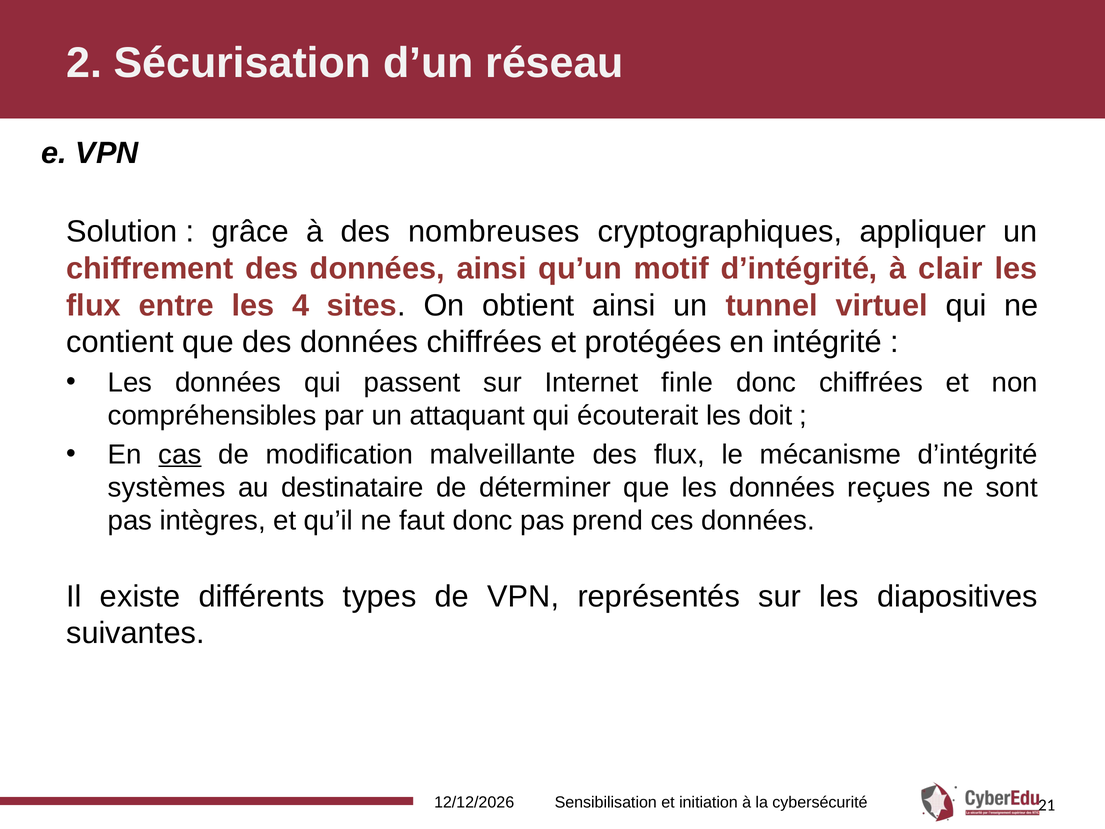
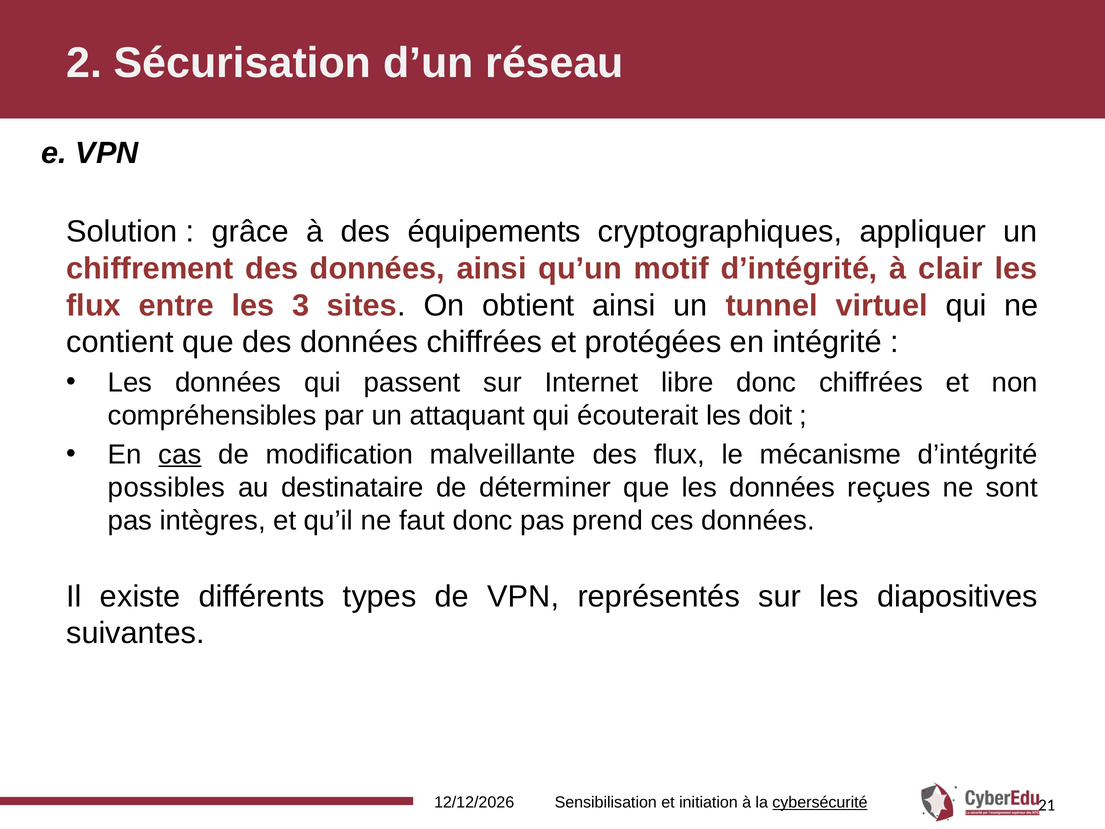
nombreuses: nombreuses -> équipements (494, 232)
4: 4 -> 3 (301, 305)
finle: finle -> libre (687, 382)
systèmes: systèmes -> possibles (167, 487)
cybersécurité underline: none -> present (820, 802)
